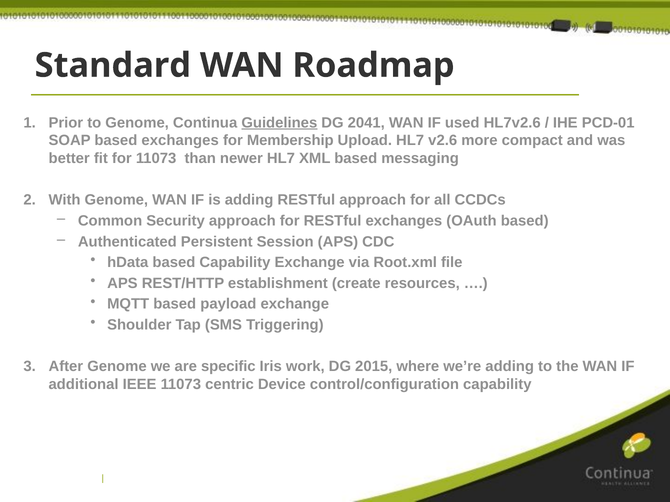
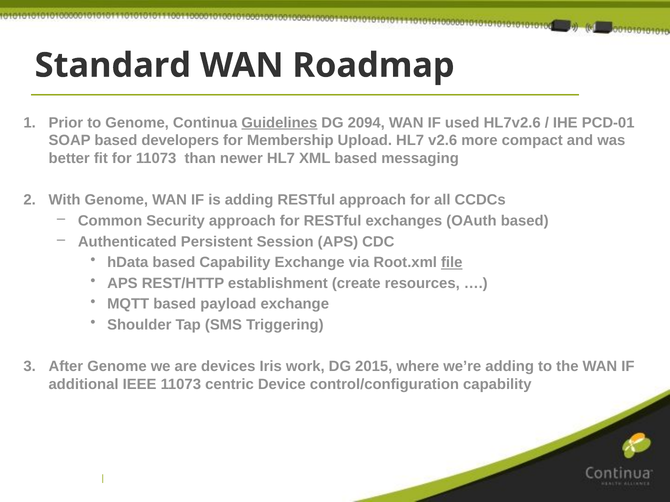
2041: 2041 -> 2094 (366, 123)
based exchanges: exchanges -> developers (180, 141)
file underline: none -> present (452, 263)
specific: specific -> devices (228, 367)
